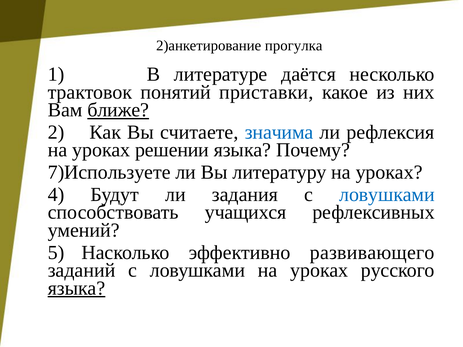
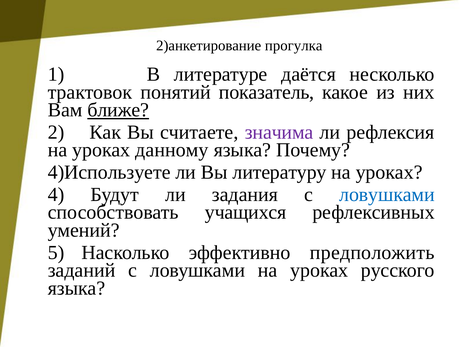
приставки: приставки -> показатель (267, 92)
значима colour: blue -> purple (279, 132)
решении: решении -> данному (172, 150)
7)Используете: 7)Используете -> 4)Используете (109, 172)
развивающего: развивающего -> предположить (372, 253)
языка underline: present -> none (77, 288)
